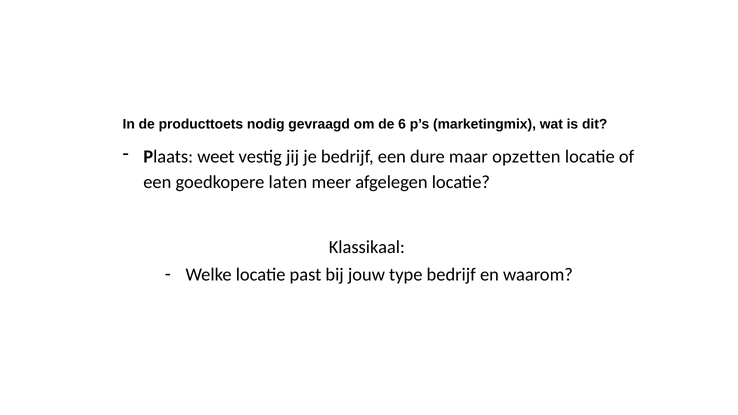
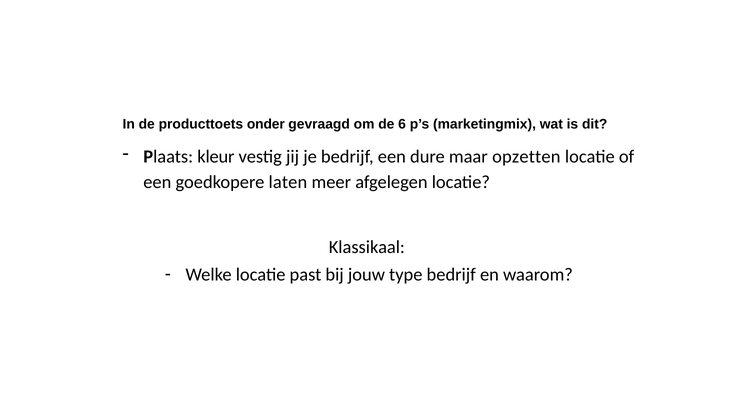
nodig: nodig -> onder (266, 124)
weet: weet -> kleur (216, 157)
